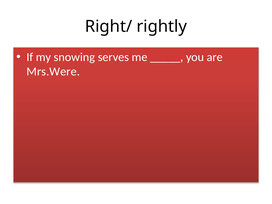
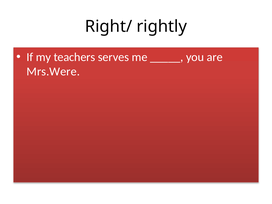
snowing: snowing -> teachers (74, 57)
